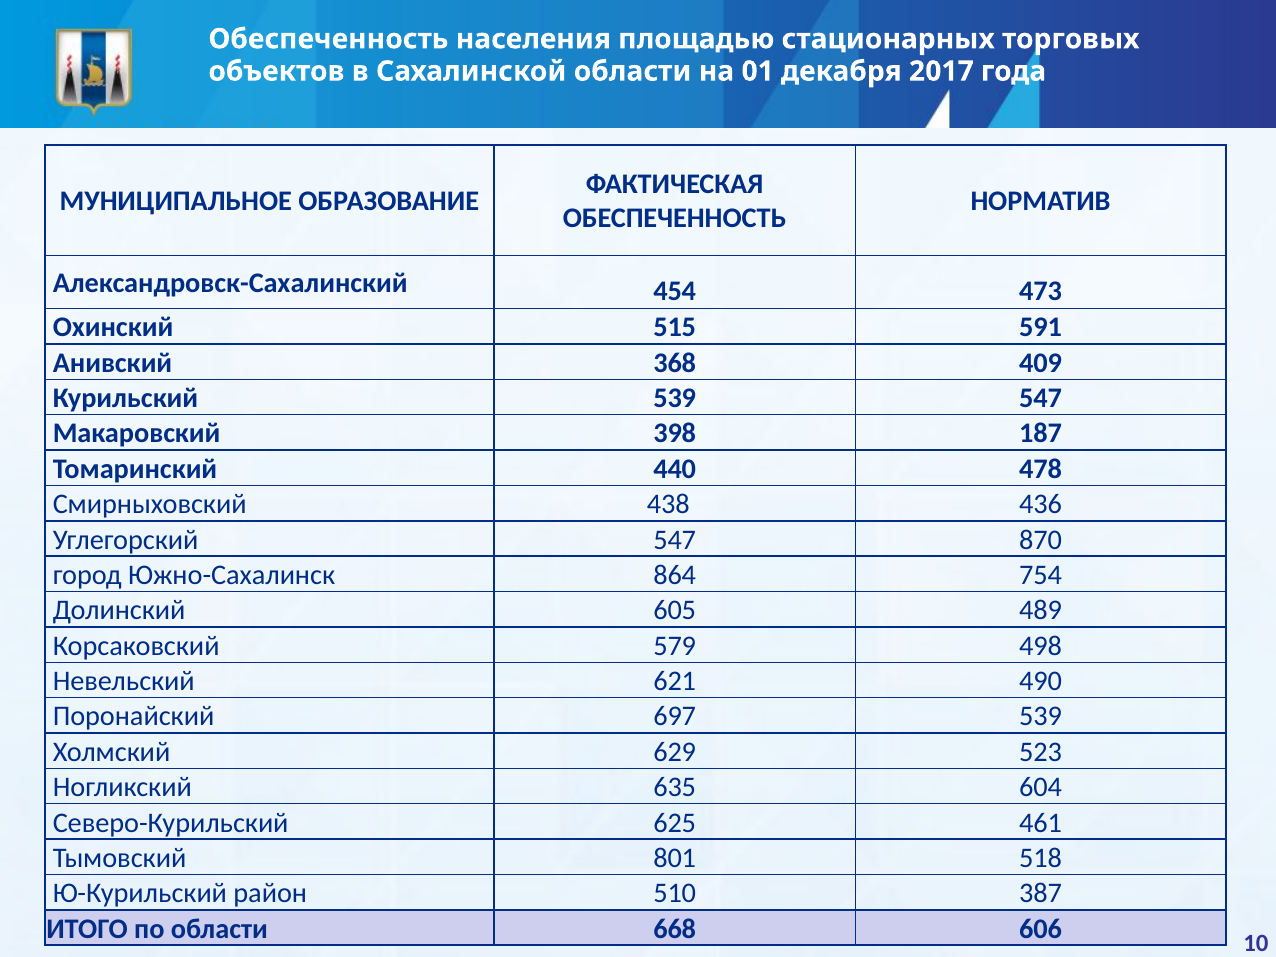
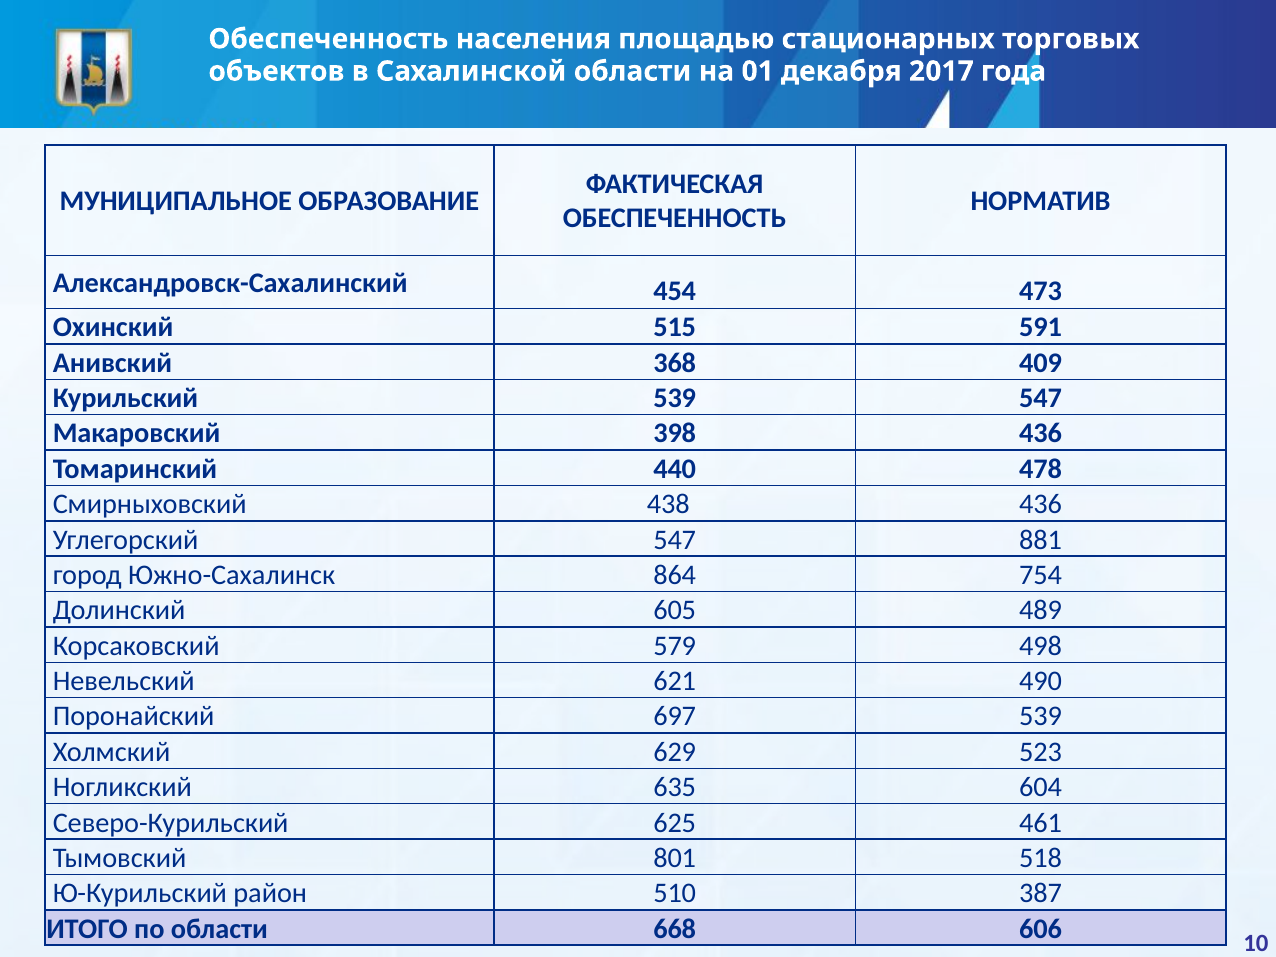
398 187: 187 -> 436 (1041, 434)
870: 870 -> 881 (1041, 540)
